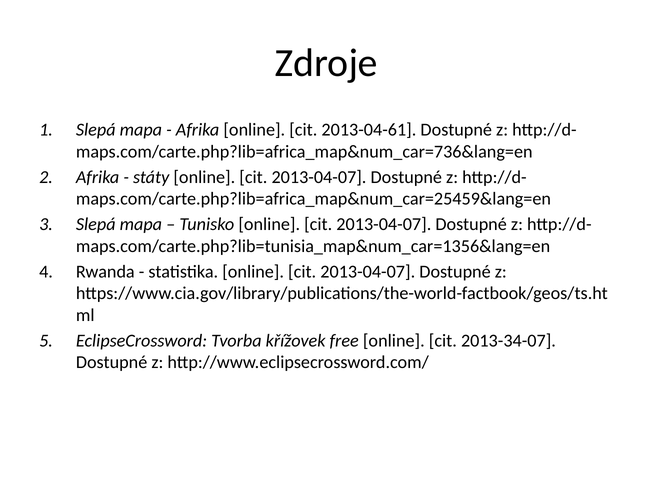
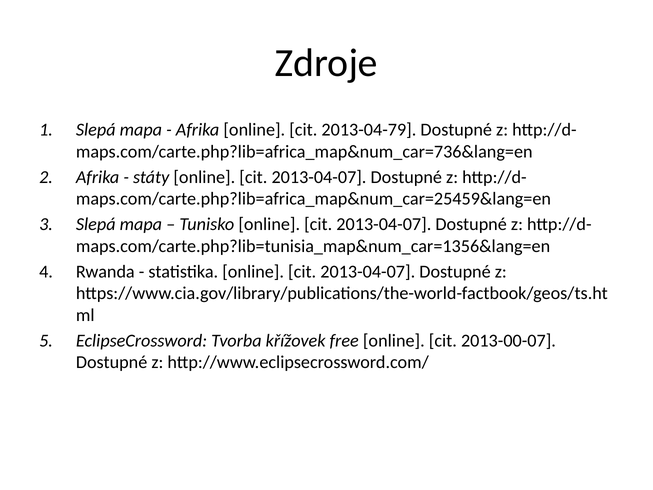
2013-04-61: 2013-04-61 -> 2013-04-79 (369, 130)
2013-34-07: 2013-34-07 -> 2013-00-07 (508, 340)
